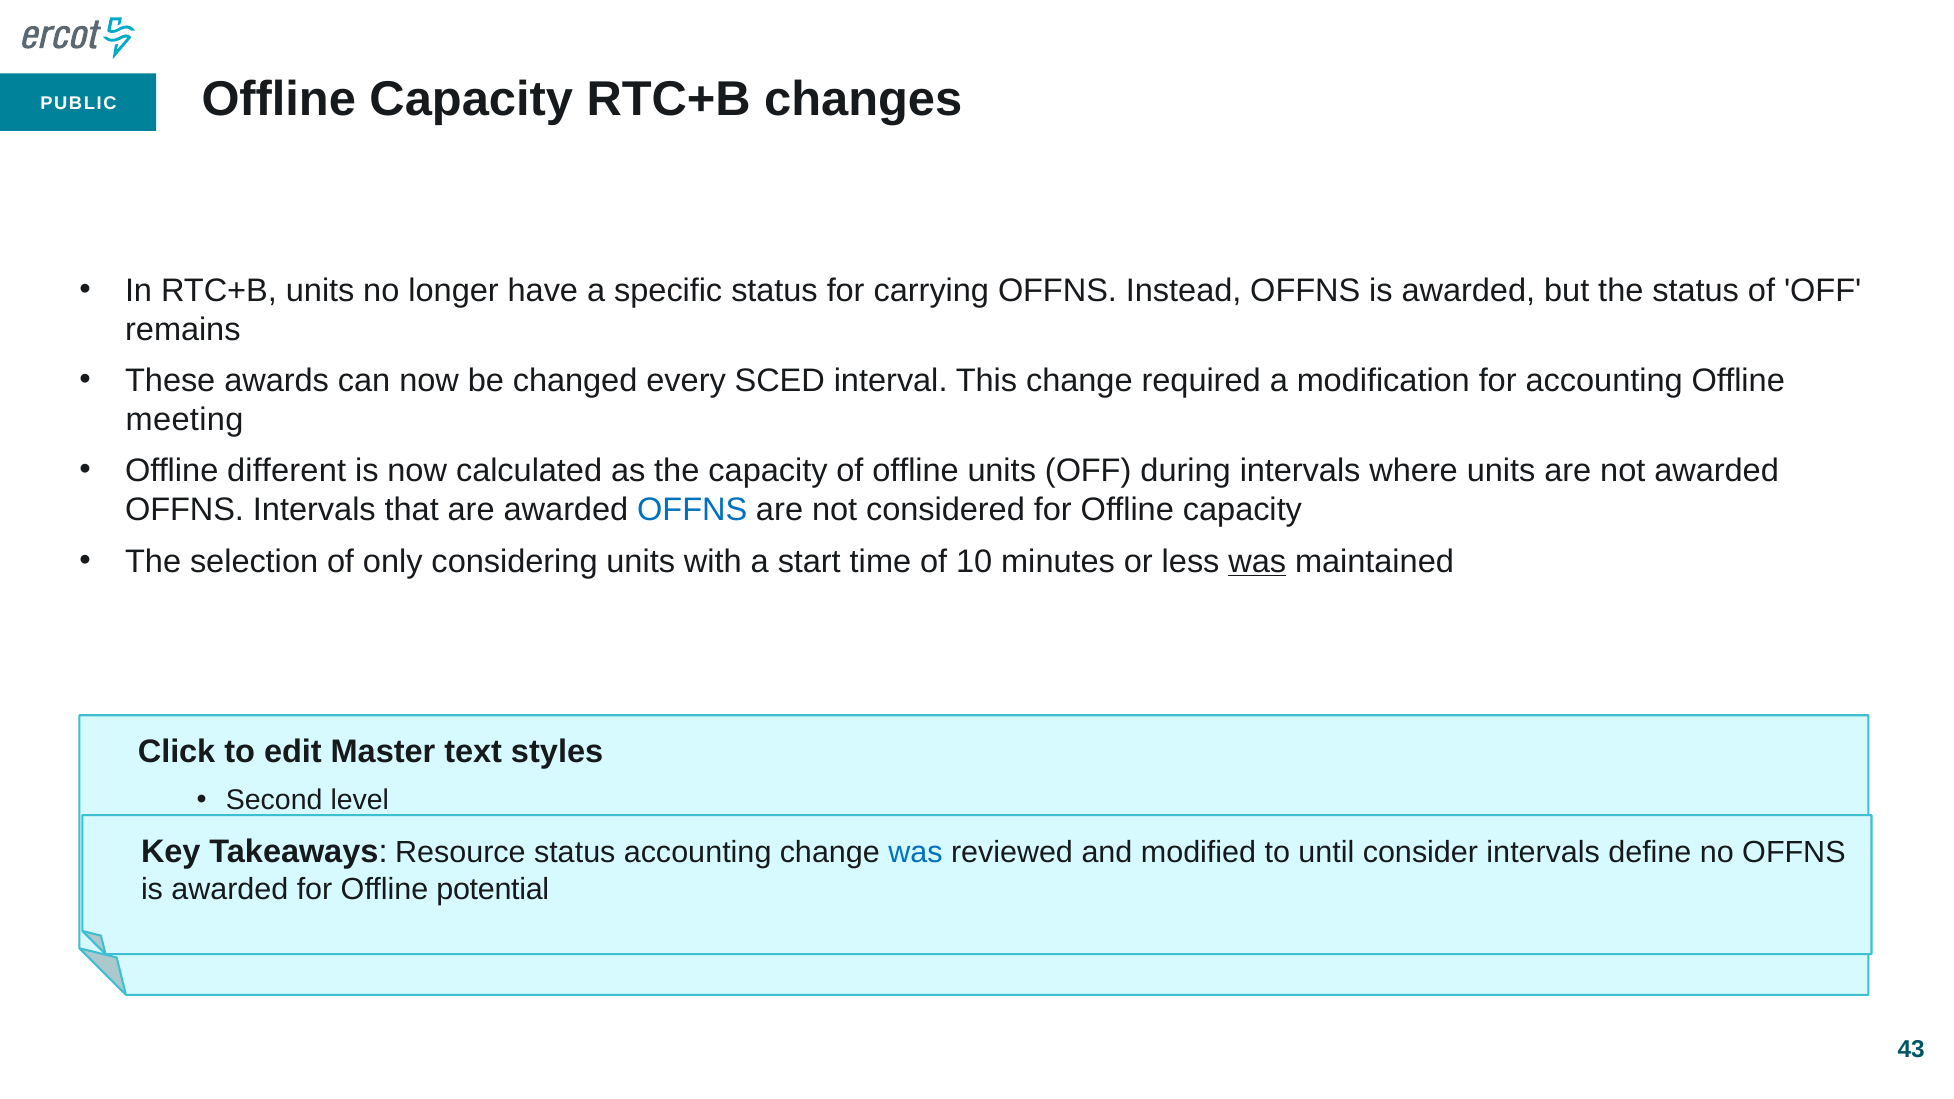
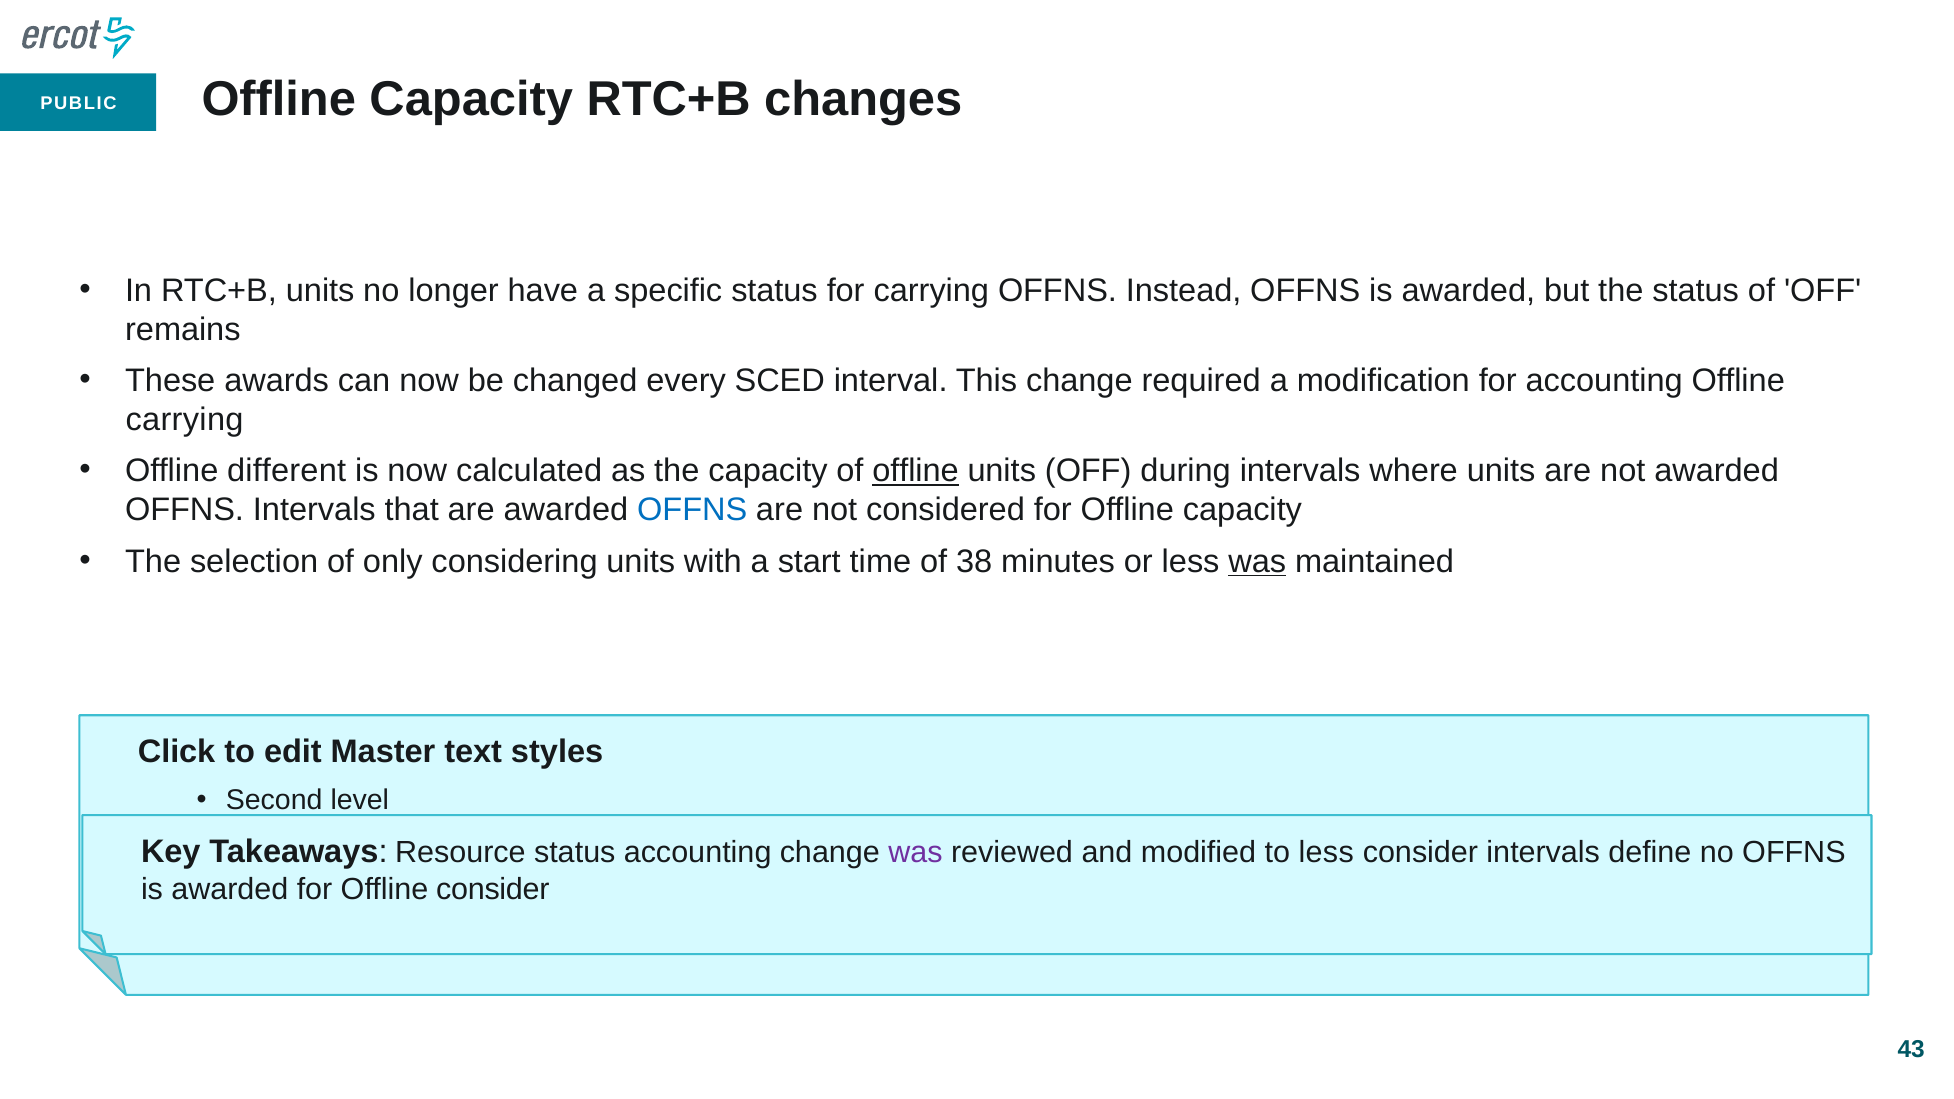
meeting: meeting -> carrying (185, 420)
offline underline: none -> present (916, 471)
10: 10 -> 38 (974, 562)
was colour: blue -> purple (915, 852)
to until: until -> less (1326, 852)
potential: potential -> consider (493, 889)
